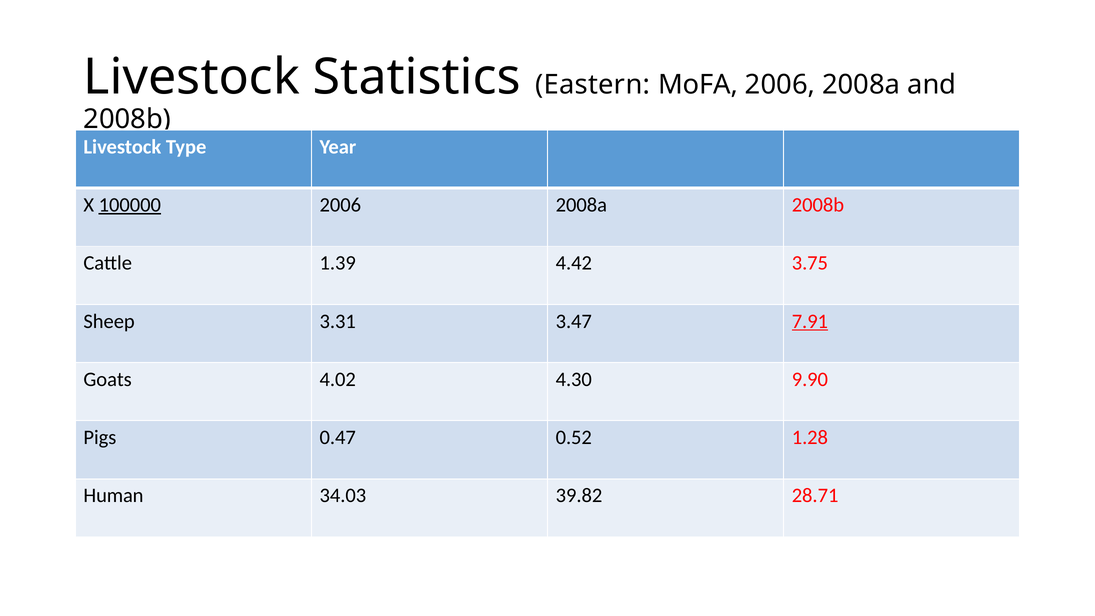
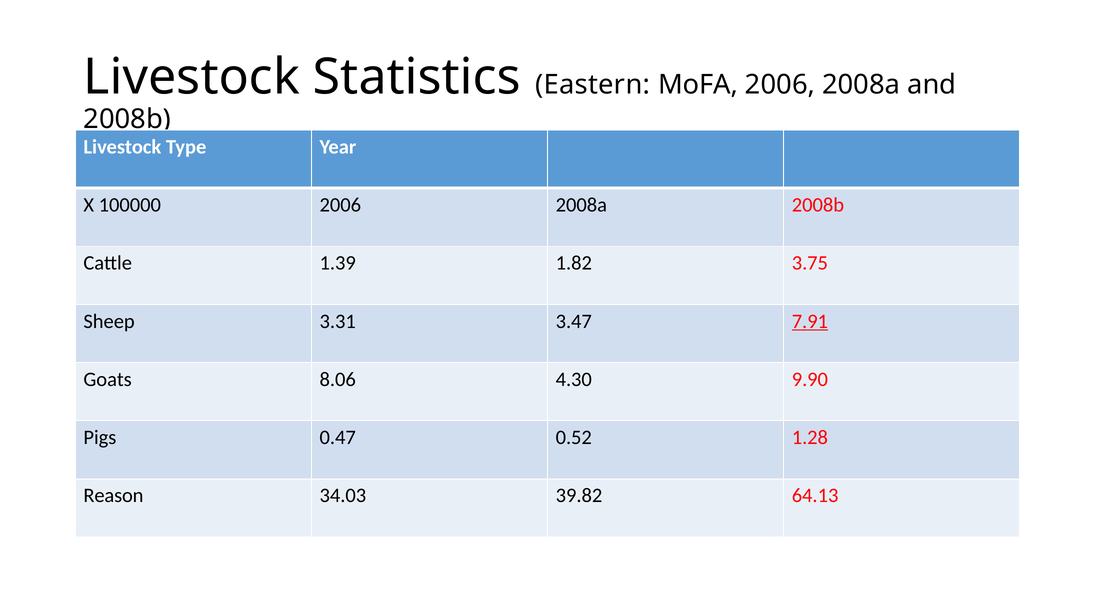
100000 underline: present -> none (130, 205)
4.42: 4.42 -> 1.82 (574, 263)
4.02: 4.02 -> 8.06 (338, 379)
Human: Human -> Reason (113, 496)
28.71: 28.71 -> 64.13 (815, 496)
